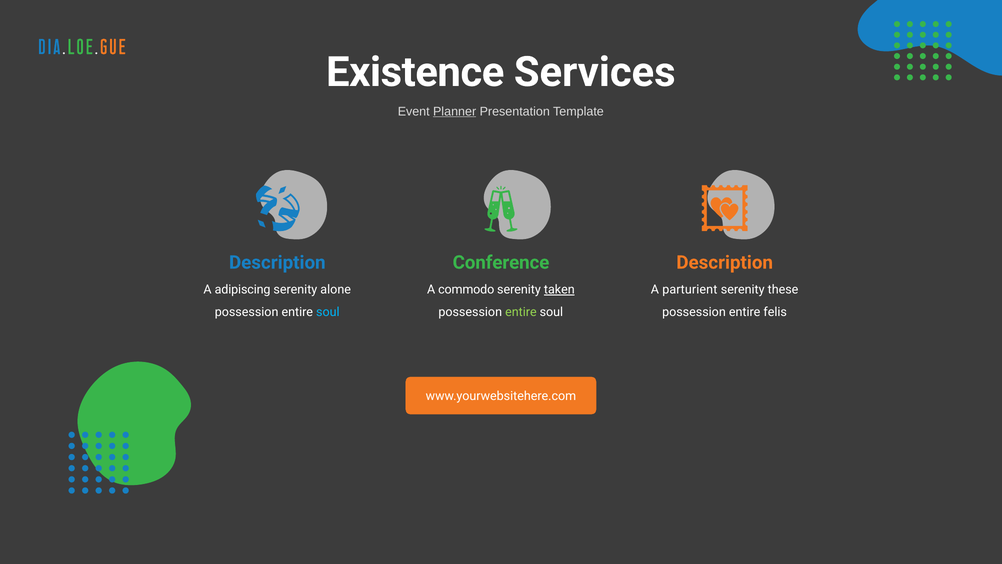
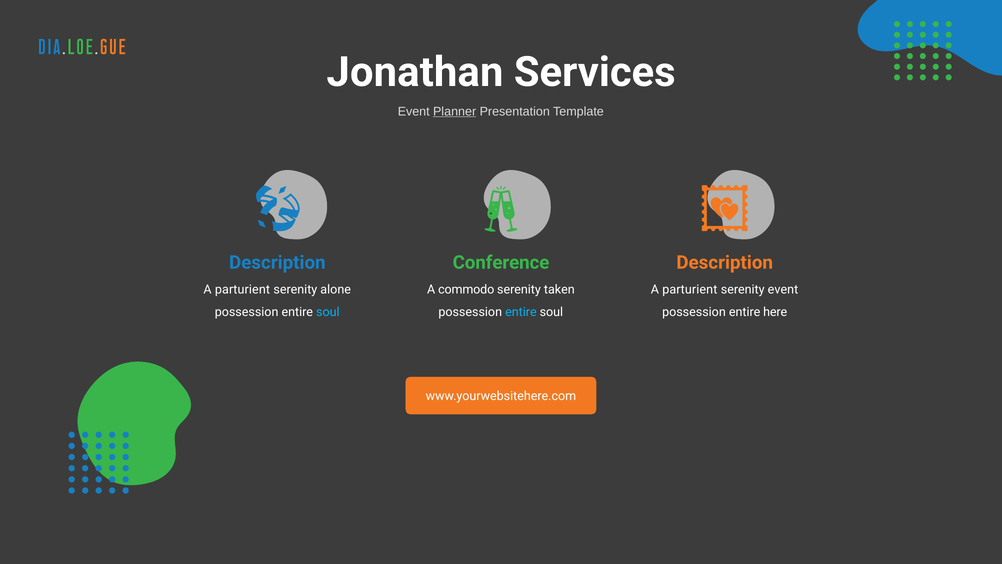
Existence: Existence -> Jonathan (415, 72)
adipiscing: adipiscing -> parturient (242, 290)
taken underline: present -> none (559, 290)
serenity these: these -> event (783, 290)
entire colour: light green -> light blue (521, 312)
felis: felis -> here (775, 312)
